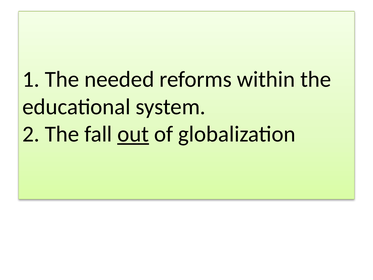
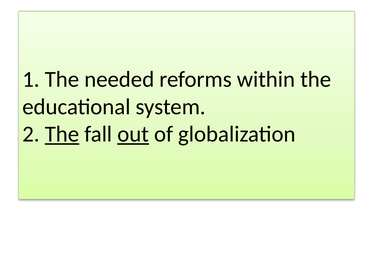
The underline: none -> present (62, 134)
